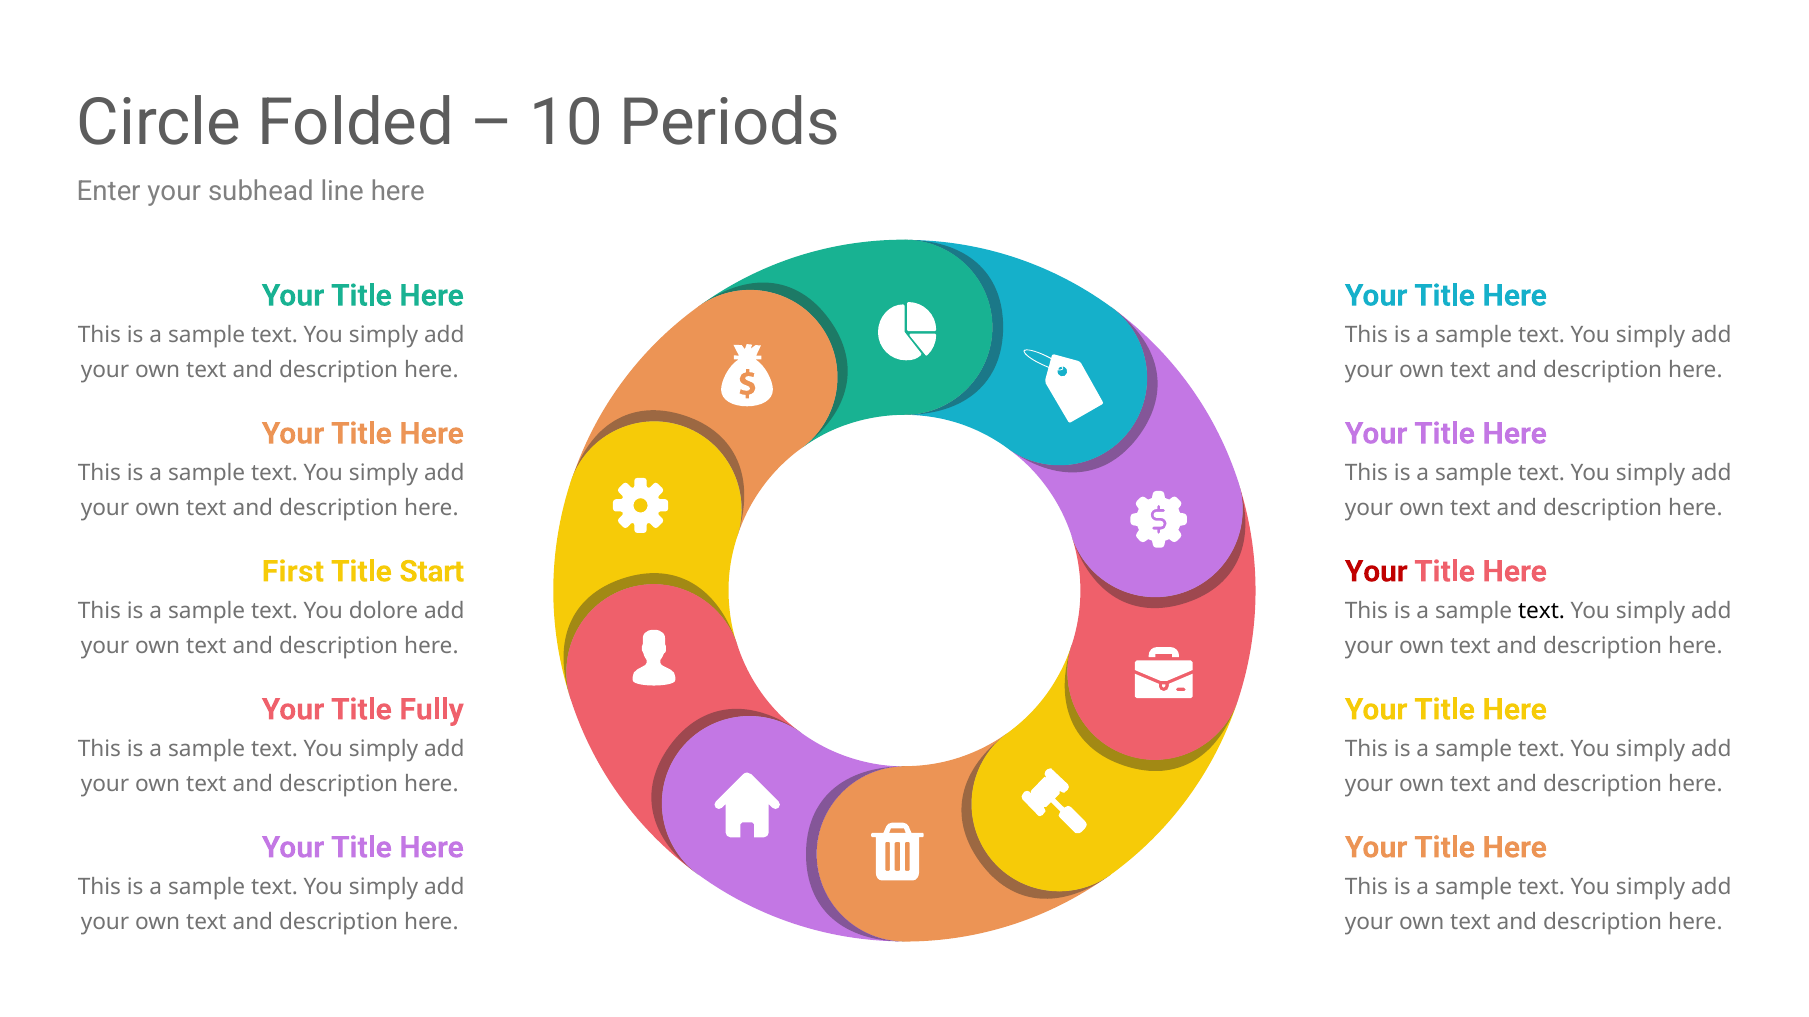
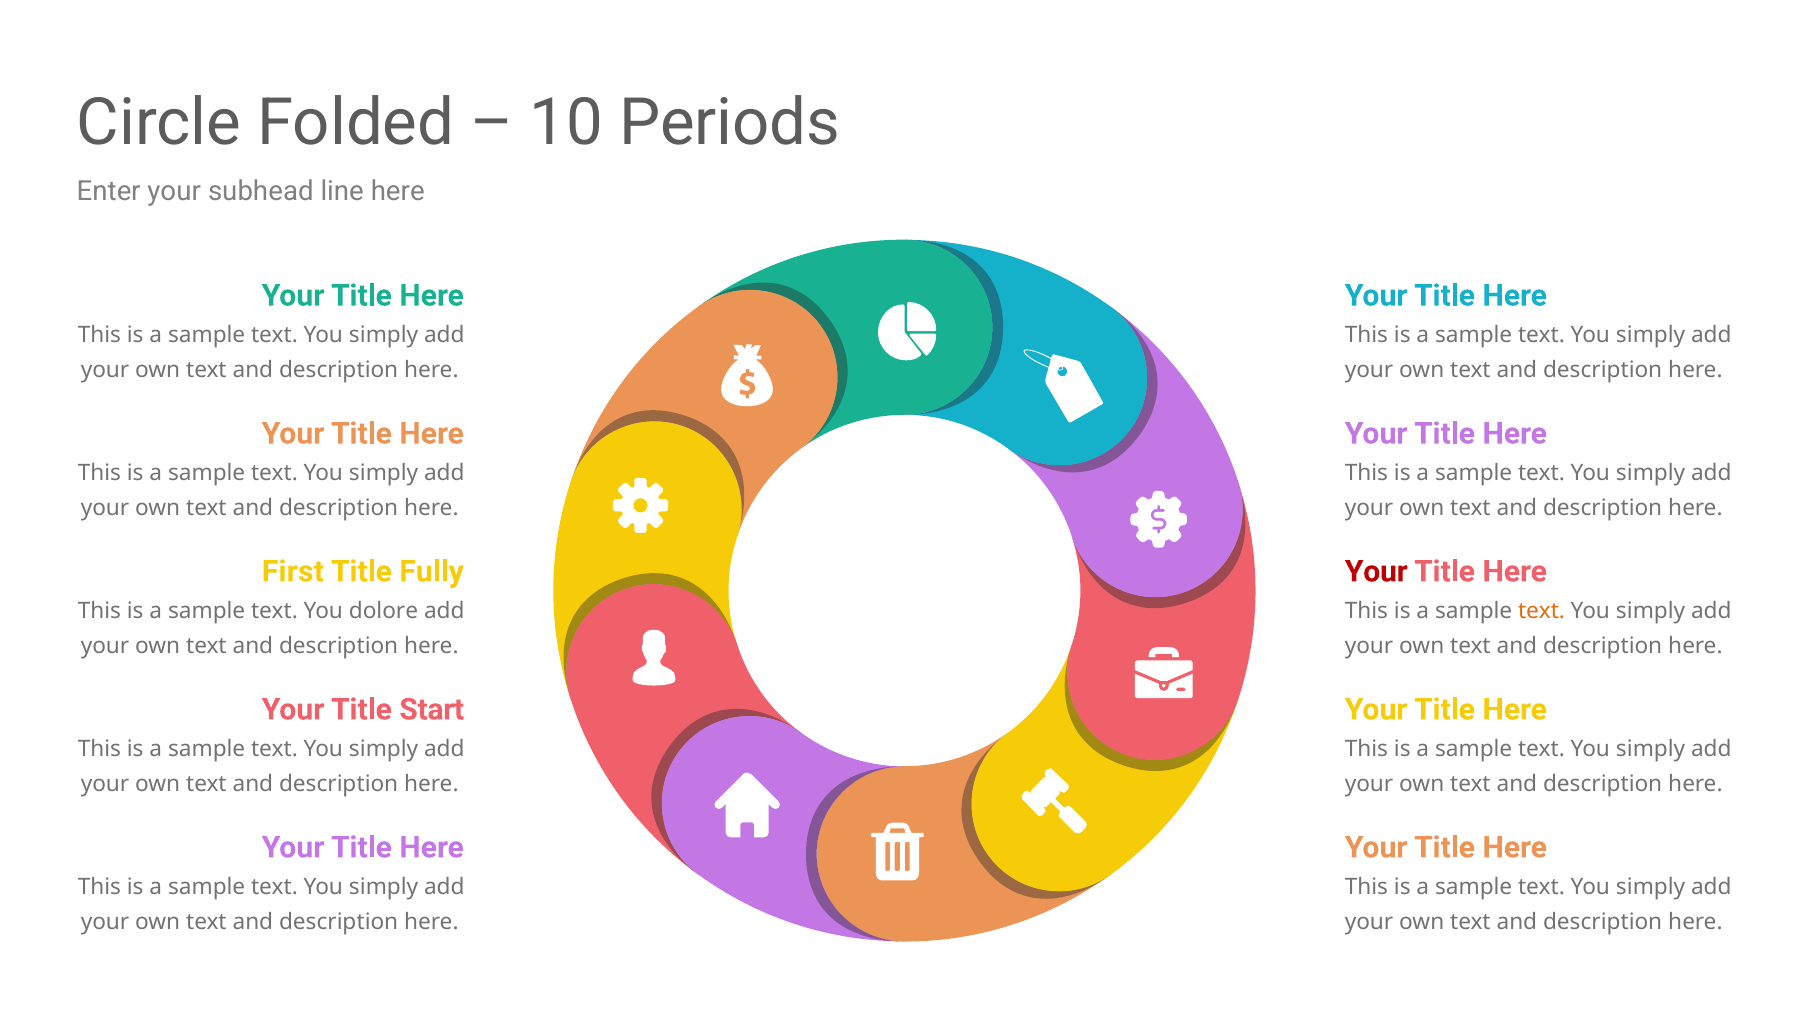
Start: Start -> Fully (432, 572)
text colour: black -> orange (1542, 611)
Fully: Fully -> Start (432, 710)
